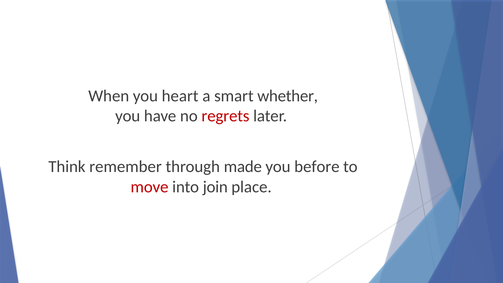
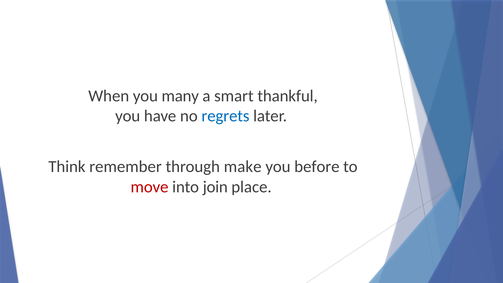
heart: heart -> many (180, 96)
whether: whether -> thankful (288, 96)
regrets colour: red -> blue (225, 116)
made: made -> make (243, 167)
